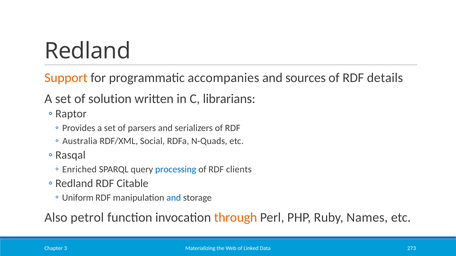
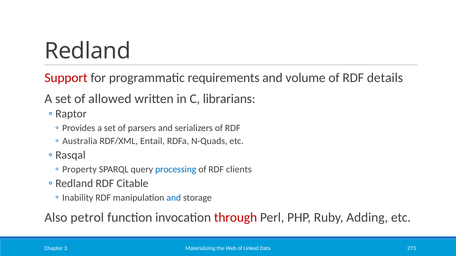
Support colour: orange -> red (66, 78)
accompanies: accompanies -> requirements (224, 78)
sources: sources -> volume (306, 78)
solution: solution -> allowed (110, 99)
Social: Social -> Entail (152, 141)
Enriched: Enriched -> Property (79, 170)
Uniform: Uniform -> Inability (78, 198)
through colour: orange -> red (236, 218)
Names: Names -> Adding (367, 218)
